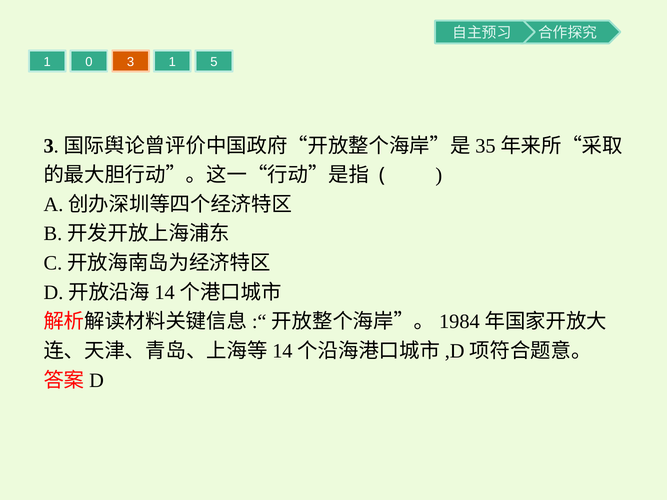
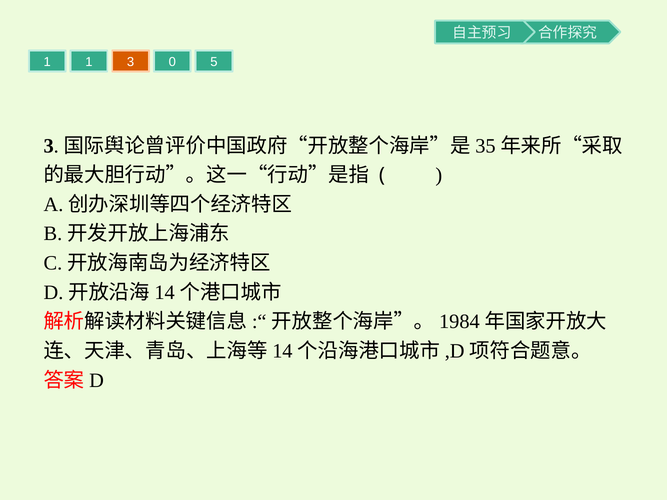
1 0: 0 -> 1 (89, 62)
3 1: 1 -> 0 (172, 62)
